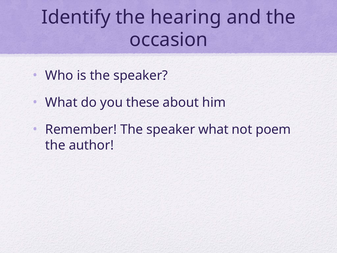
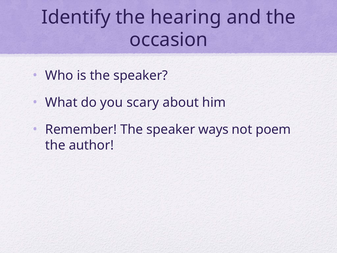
these: these -> scary (143, 102)
speaker what: what -> ways (213, 129)
